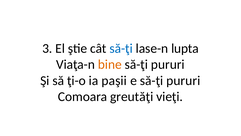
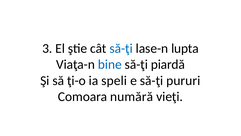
bine colour: orange -> blue (110, 64)
pururi: pururi -> piardă (168, 64)
paşii: paşii -> speli (114, 80)
greutăţi: greutăţi -> numără (132, 96)
